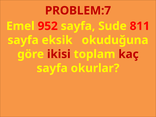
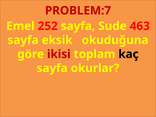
952: 952 -> 252 (48, 26)
811: 811 -> 463 (140, 26)
kaç colour: red -> black (129, 54)
